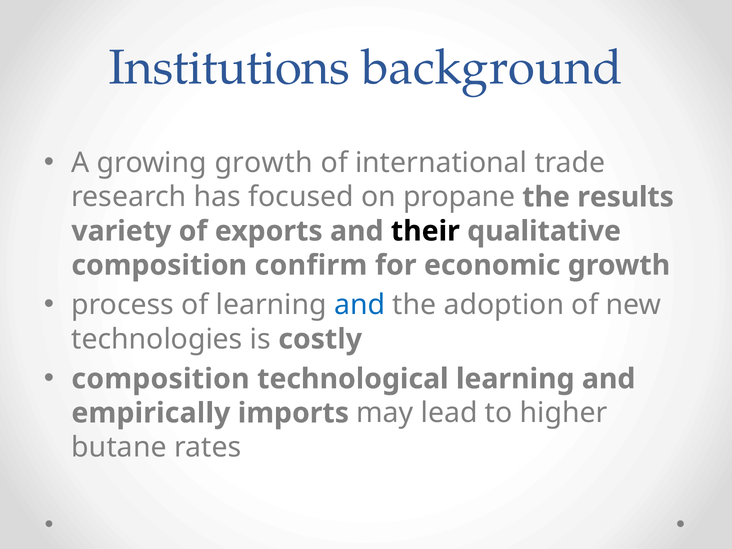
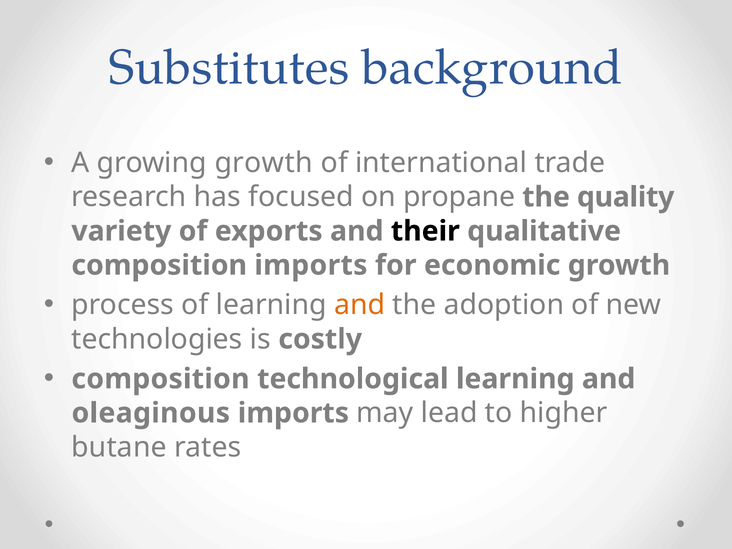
Institutions: Institutions -> Substitutes (229, 68)
results: results -> quality (626, 197)
composition confirm: confirm -> imports (311, 265)
and colour: blue -> orange (360, 305)
empirically: empirically -> oleaginous (151, 413)
